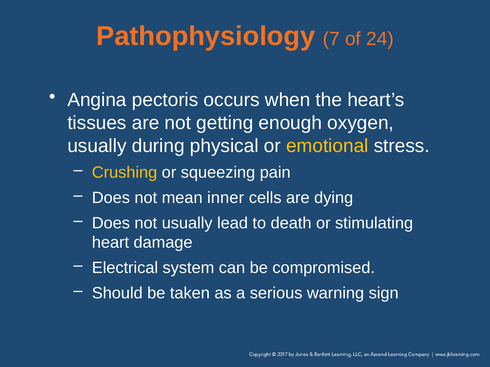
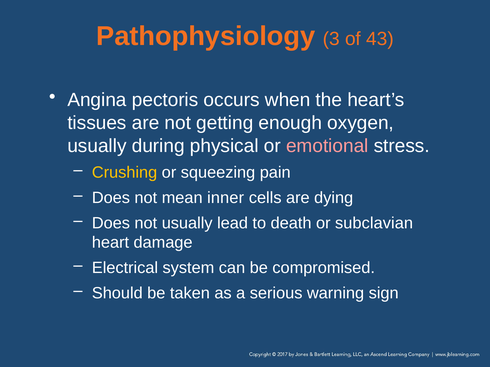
7: 7 -> 3 (331, 39)
24: 24 -> 43 (380, 39)
emotional colour: yellow -> pink (327, 146)
stimulating: stimulating -> subclavian (374, 223)
